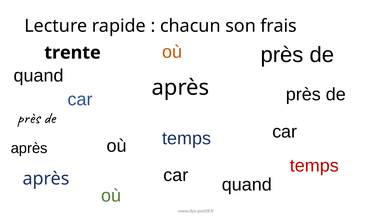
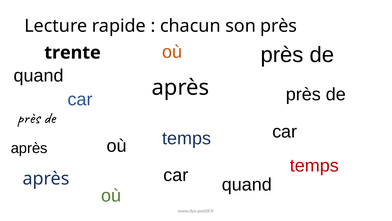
son frais: frais -> près (279, 26)
